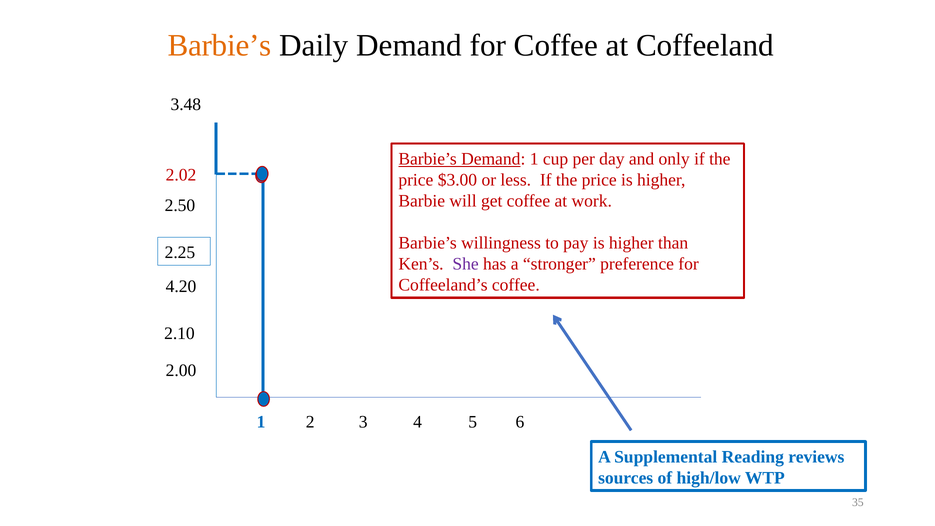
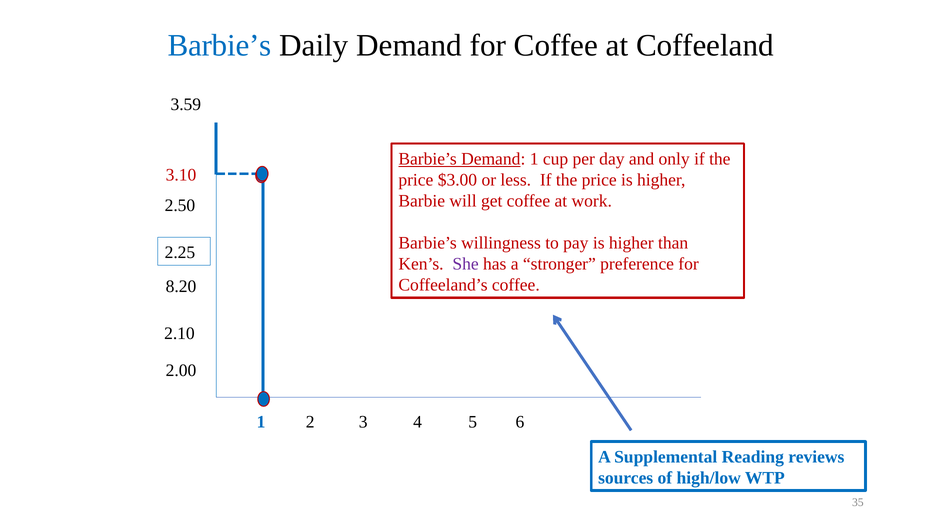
Barbie’s colour: orange -> blue (220, 45)
3.48: 3.48 -> 3.59 (186, 104)
2.02: 2.02 -> 3.10 (181, 175)
4.20: 4.20 -> 8.20 (181, 286)
